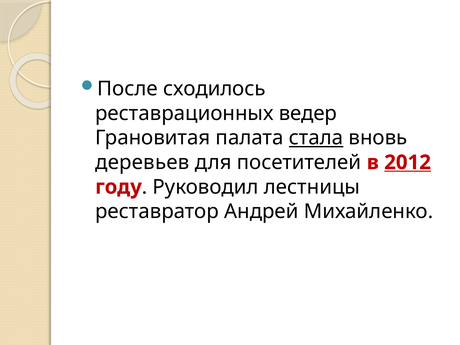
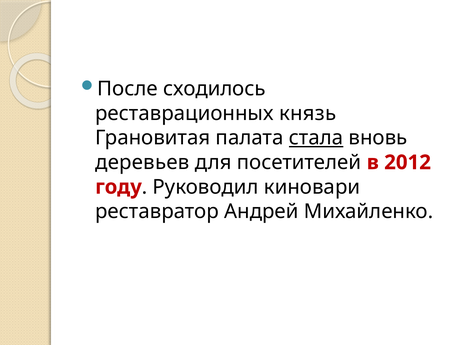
ведер: ведер -> князь (308, 113)
2012 underline: present -> none (408, 162)
лестницы: лестницы -> киновари (312, 187)
